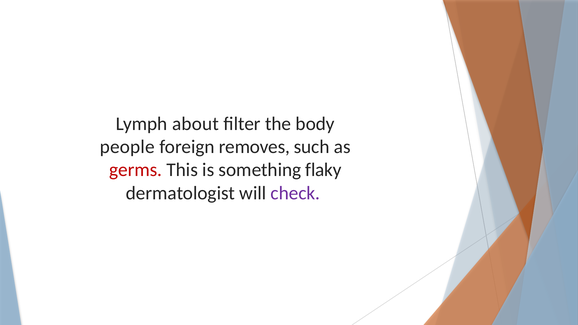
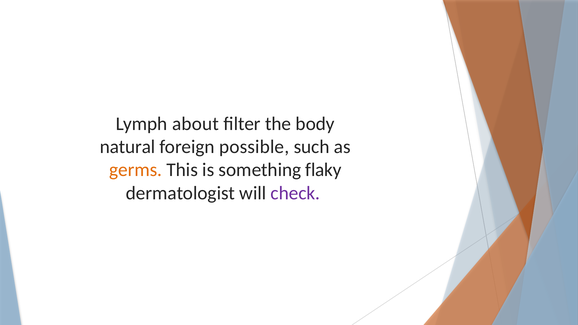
people: people -> natural (127, 147)
removes: removes -> possible (254, 147)
germs colour: red -> orange (136, 170)
